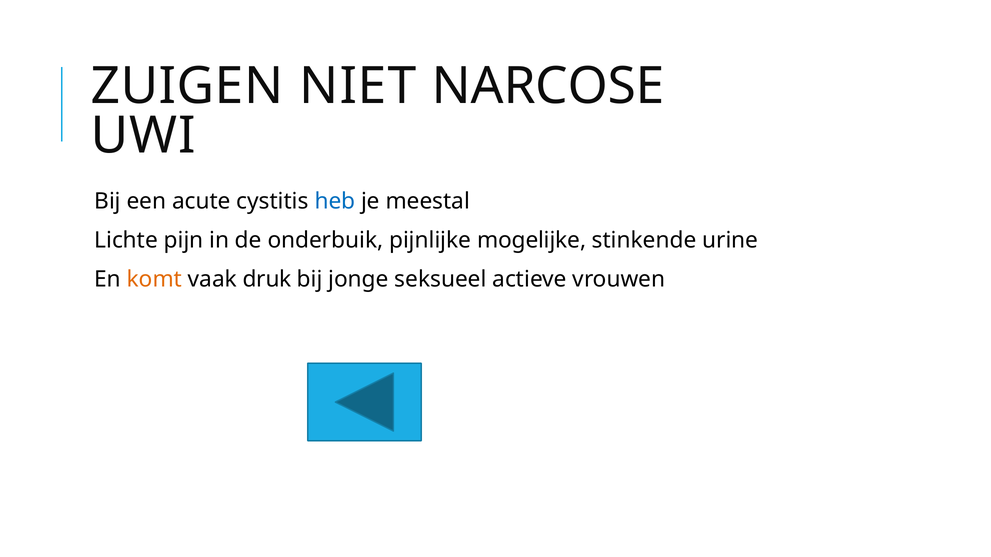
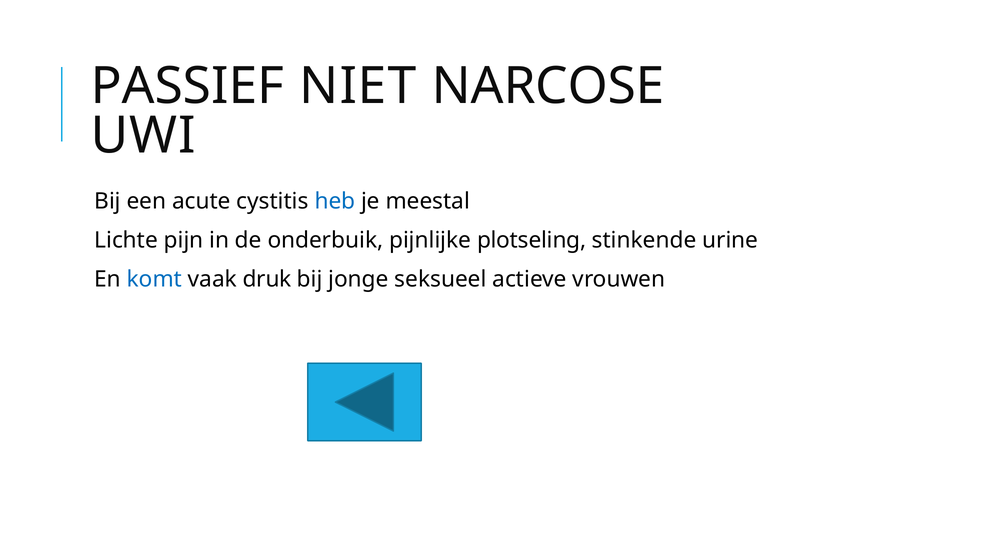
ZUIGEN: ZUIGEN -> PASSIEF (187, 86)
mogelijke: mogelijke -> plotseling (532, 241)
komt colour: orange -> blue (154, 280)
